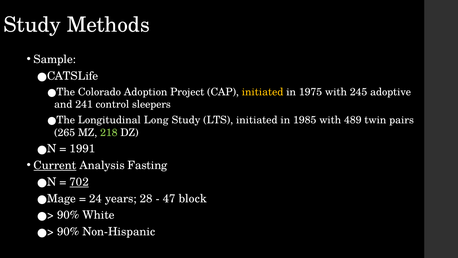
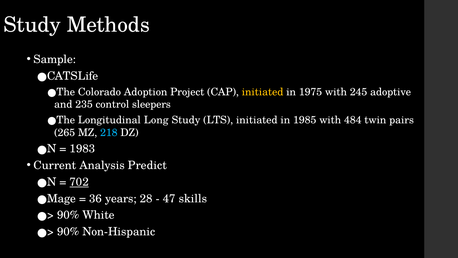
241: 241 -> 235 (84, 104)
489: 489 -> 484 (353, 120)
218 colour: light green -> light blue (109, 132)
1991: 1991 -> 1983 (82, 148)
Current underline: present -> none (55, 165)
Fasting: Fasting -> Predict (147, 165)
24: 24 -> 36 (96, 198)
block: block -> skills (193, 198)
